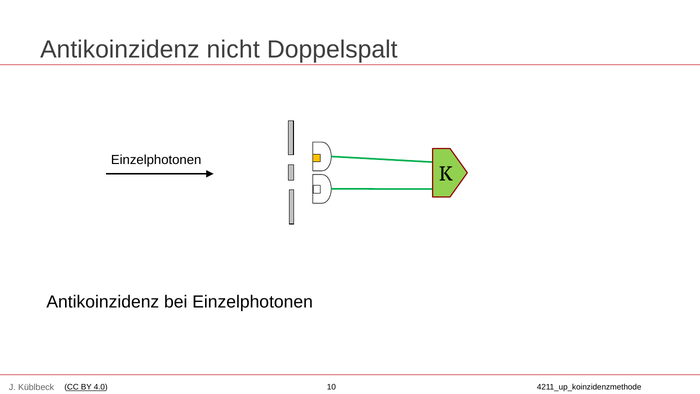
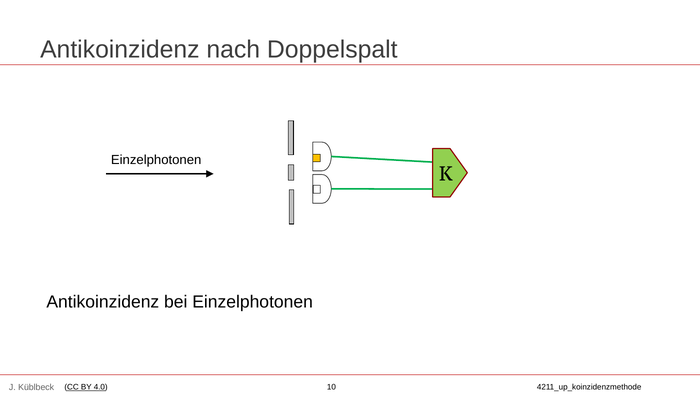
nicht: nicht -> nach (233, 50)
